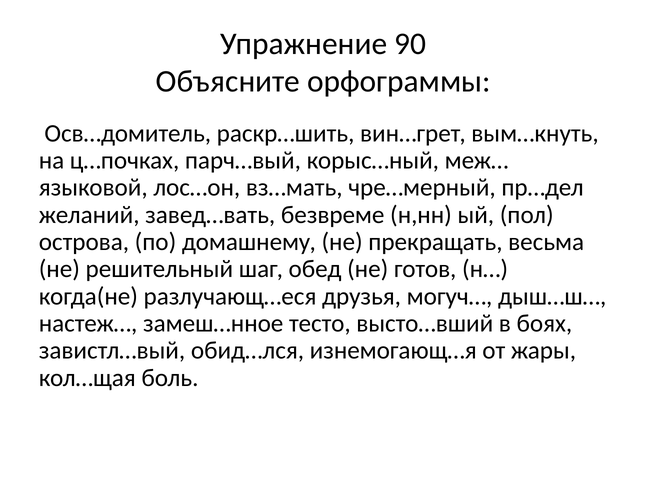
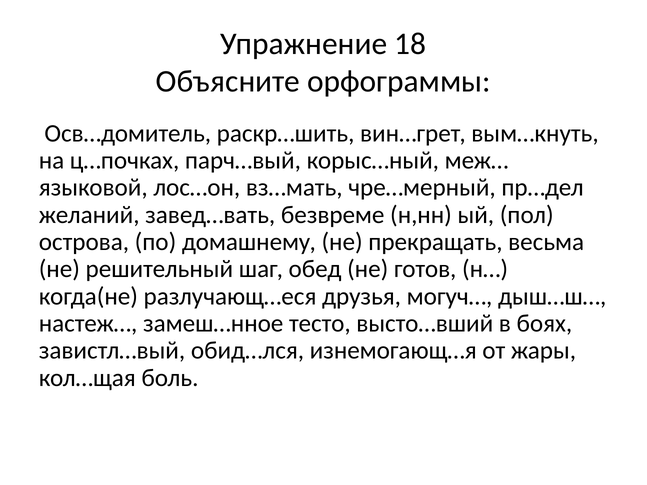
90: 90 -> 18 (410, 44)
